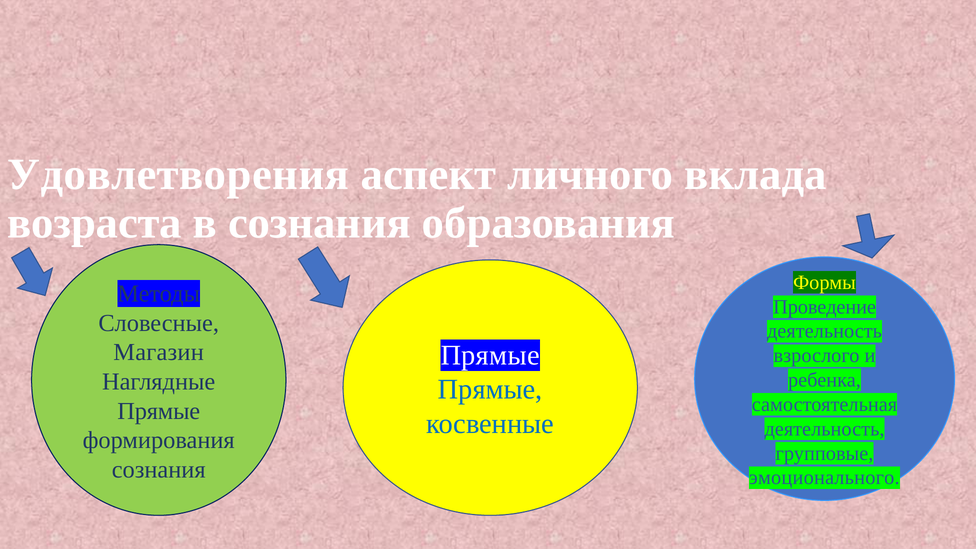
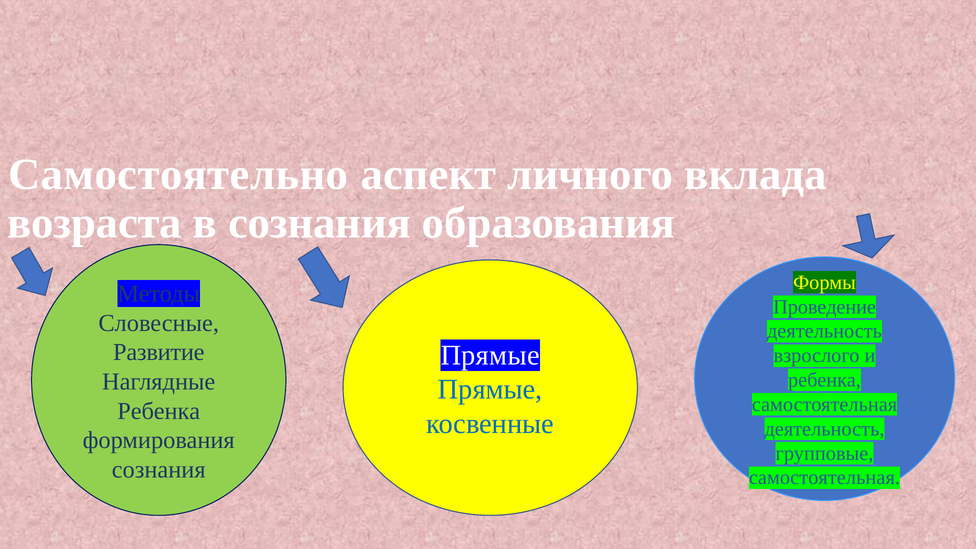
Удовлетворения: Удовлетворения -> Самостоятельно (178, 175)
Магазин: Магазин -> Развитие (159, 352)
Прямые: Прямые -> Ребенка (159, 411)
эмоционального: эмоционального -> самостоятельная (824, 478)
